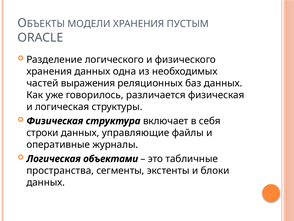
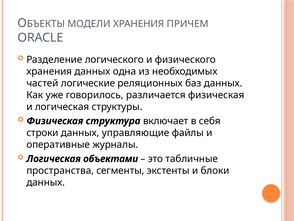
ПУСТЫМ: ПУСТЫМ -> ПРИЧЕМ (188, 24)
выражения: выражения -> логические (88, 83)
